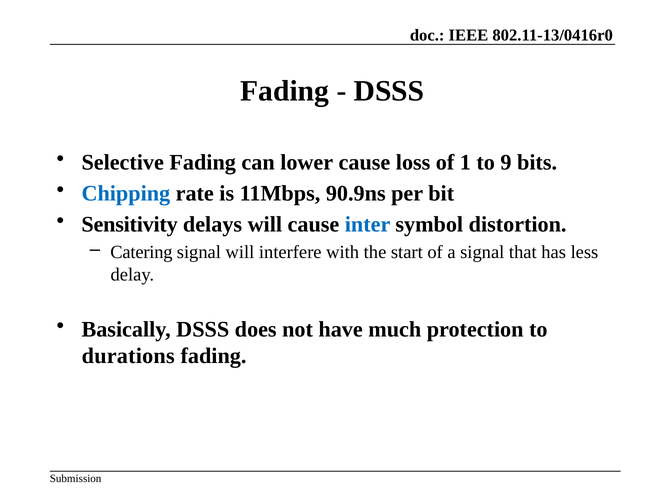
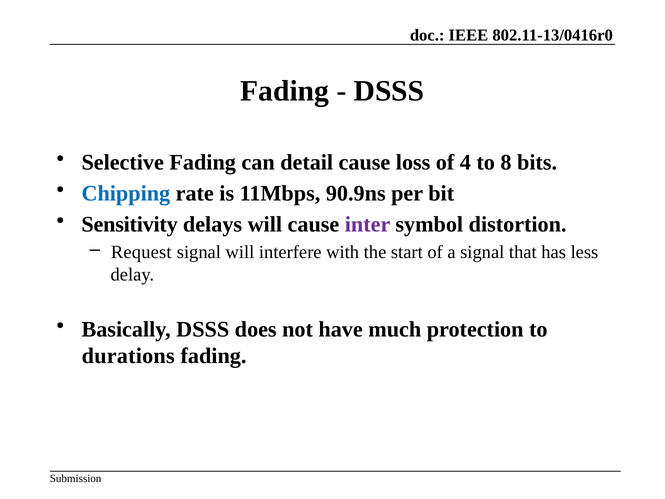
lower: lower -> detail (307, 162)
1: 1 -> 4 (465, 162)
9: 9 -> 8 (506, 162)
inter colour: blue -> purple (368, 224)
Catering: Catering -> Request (141, 252)
